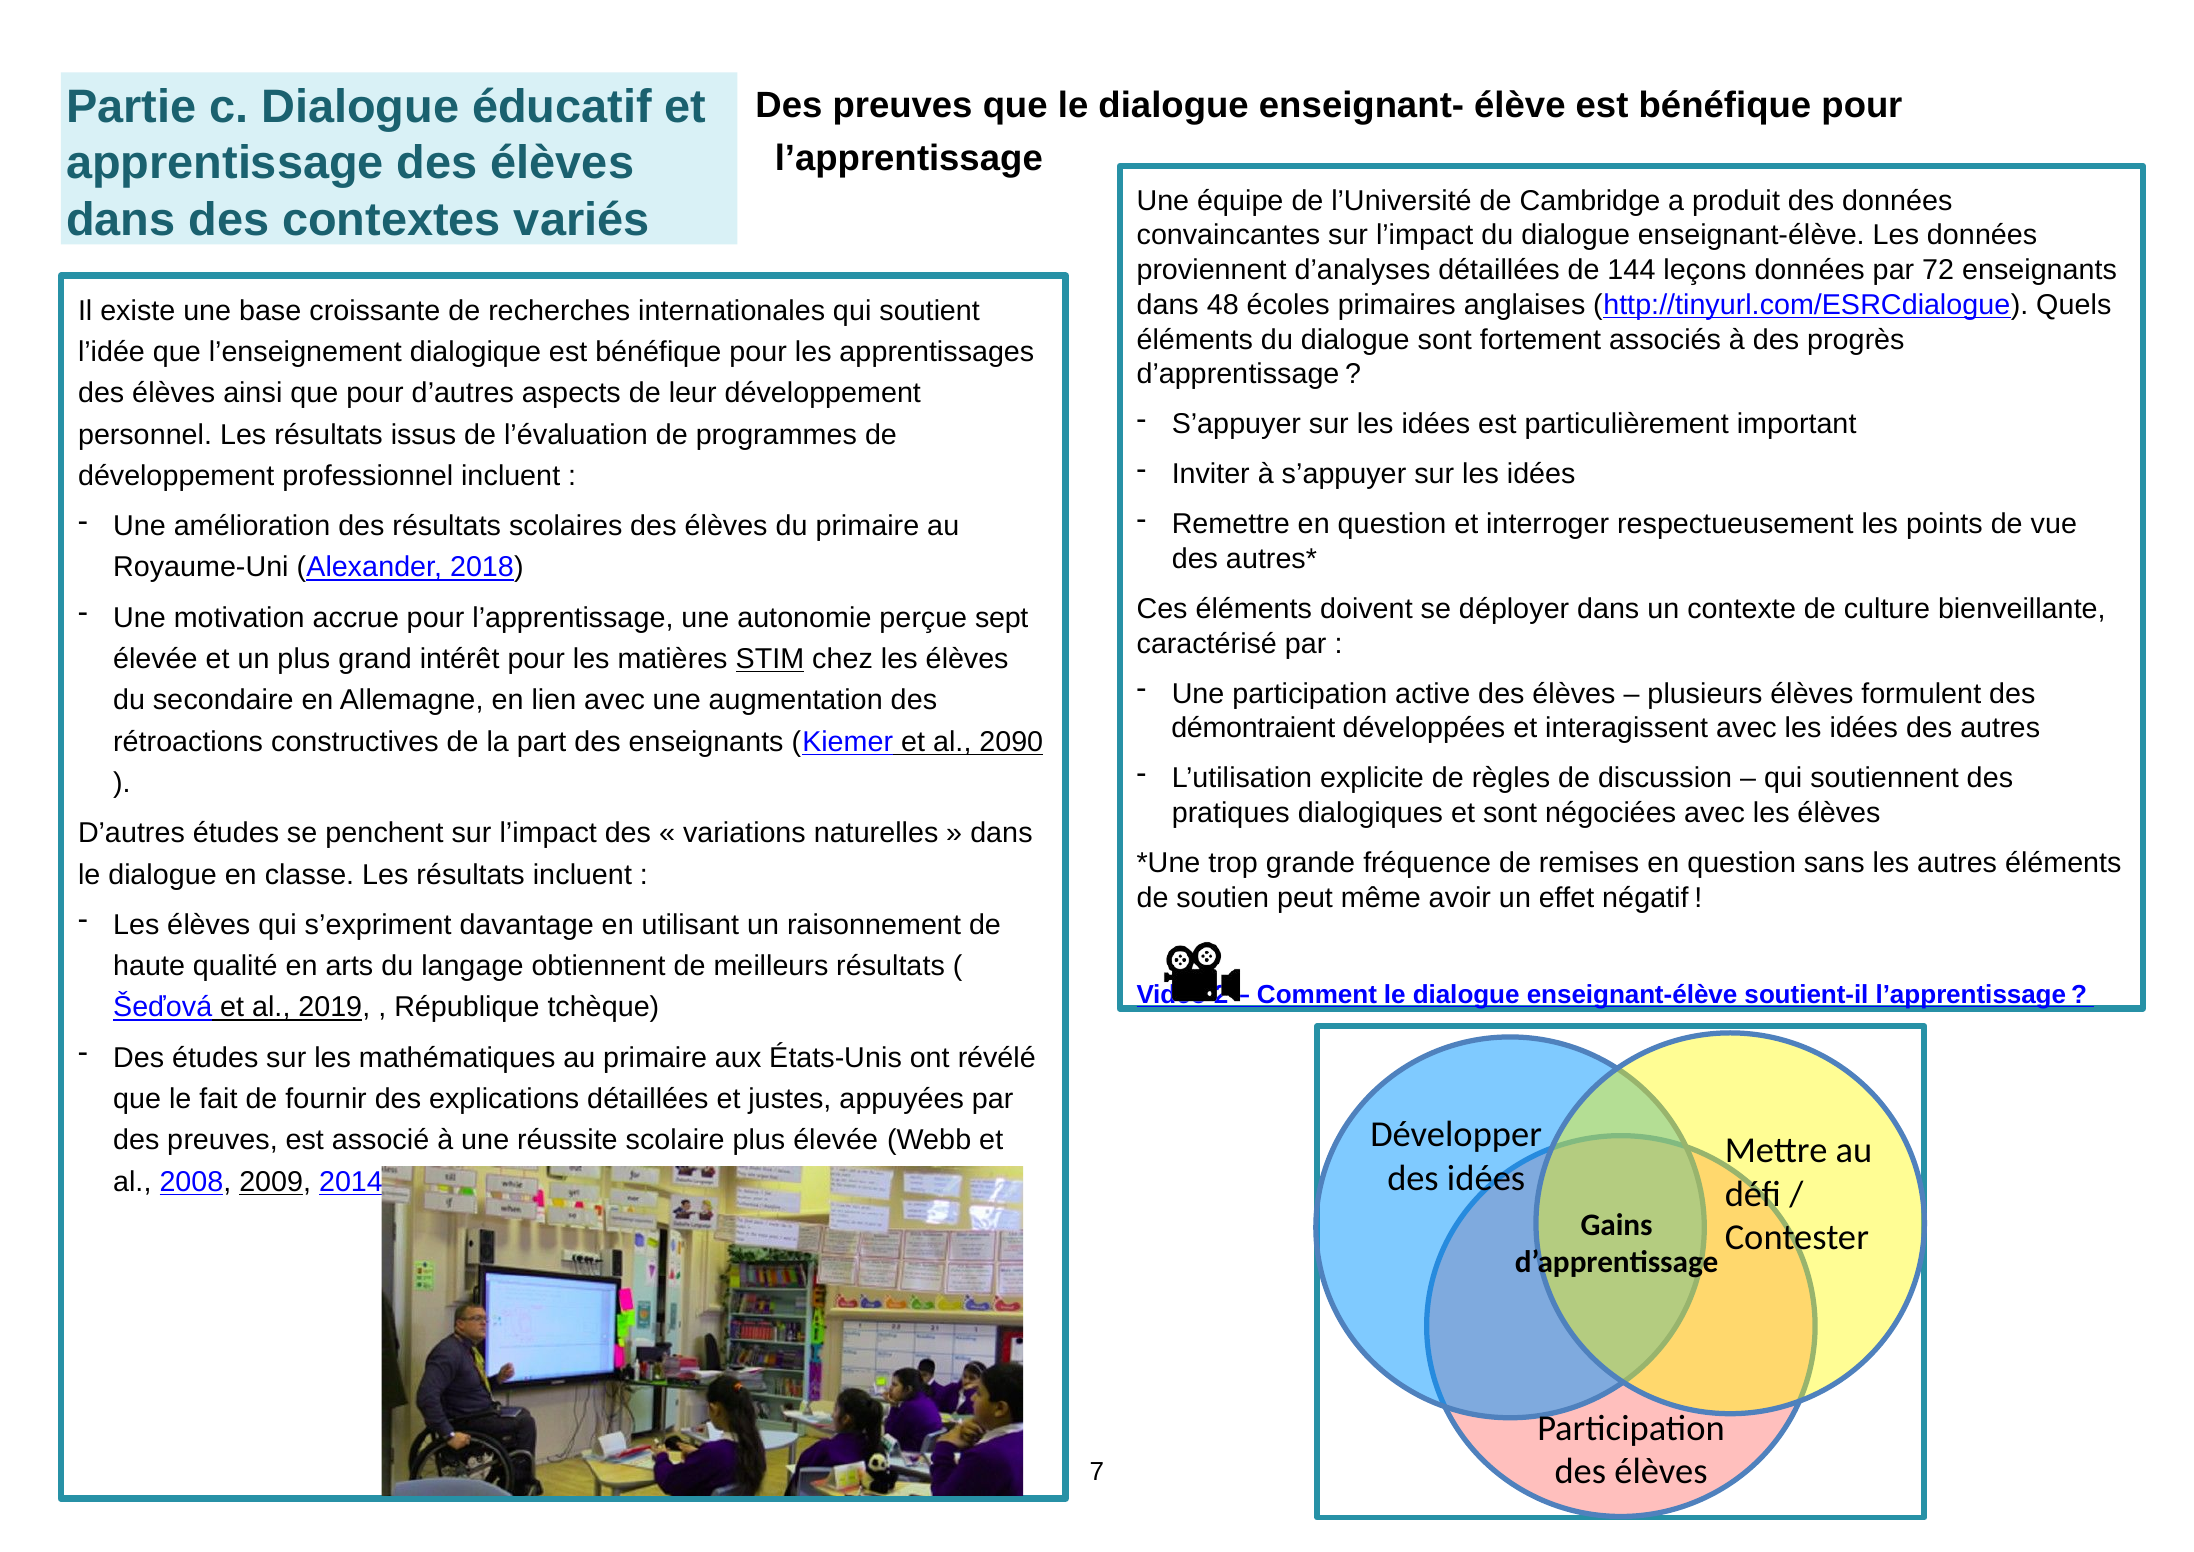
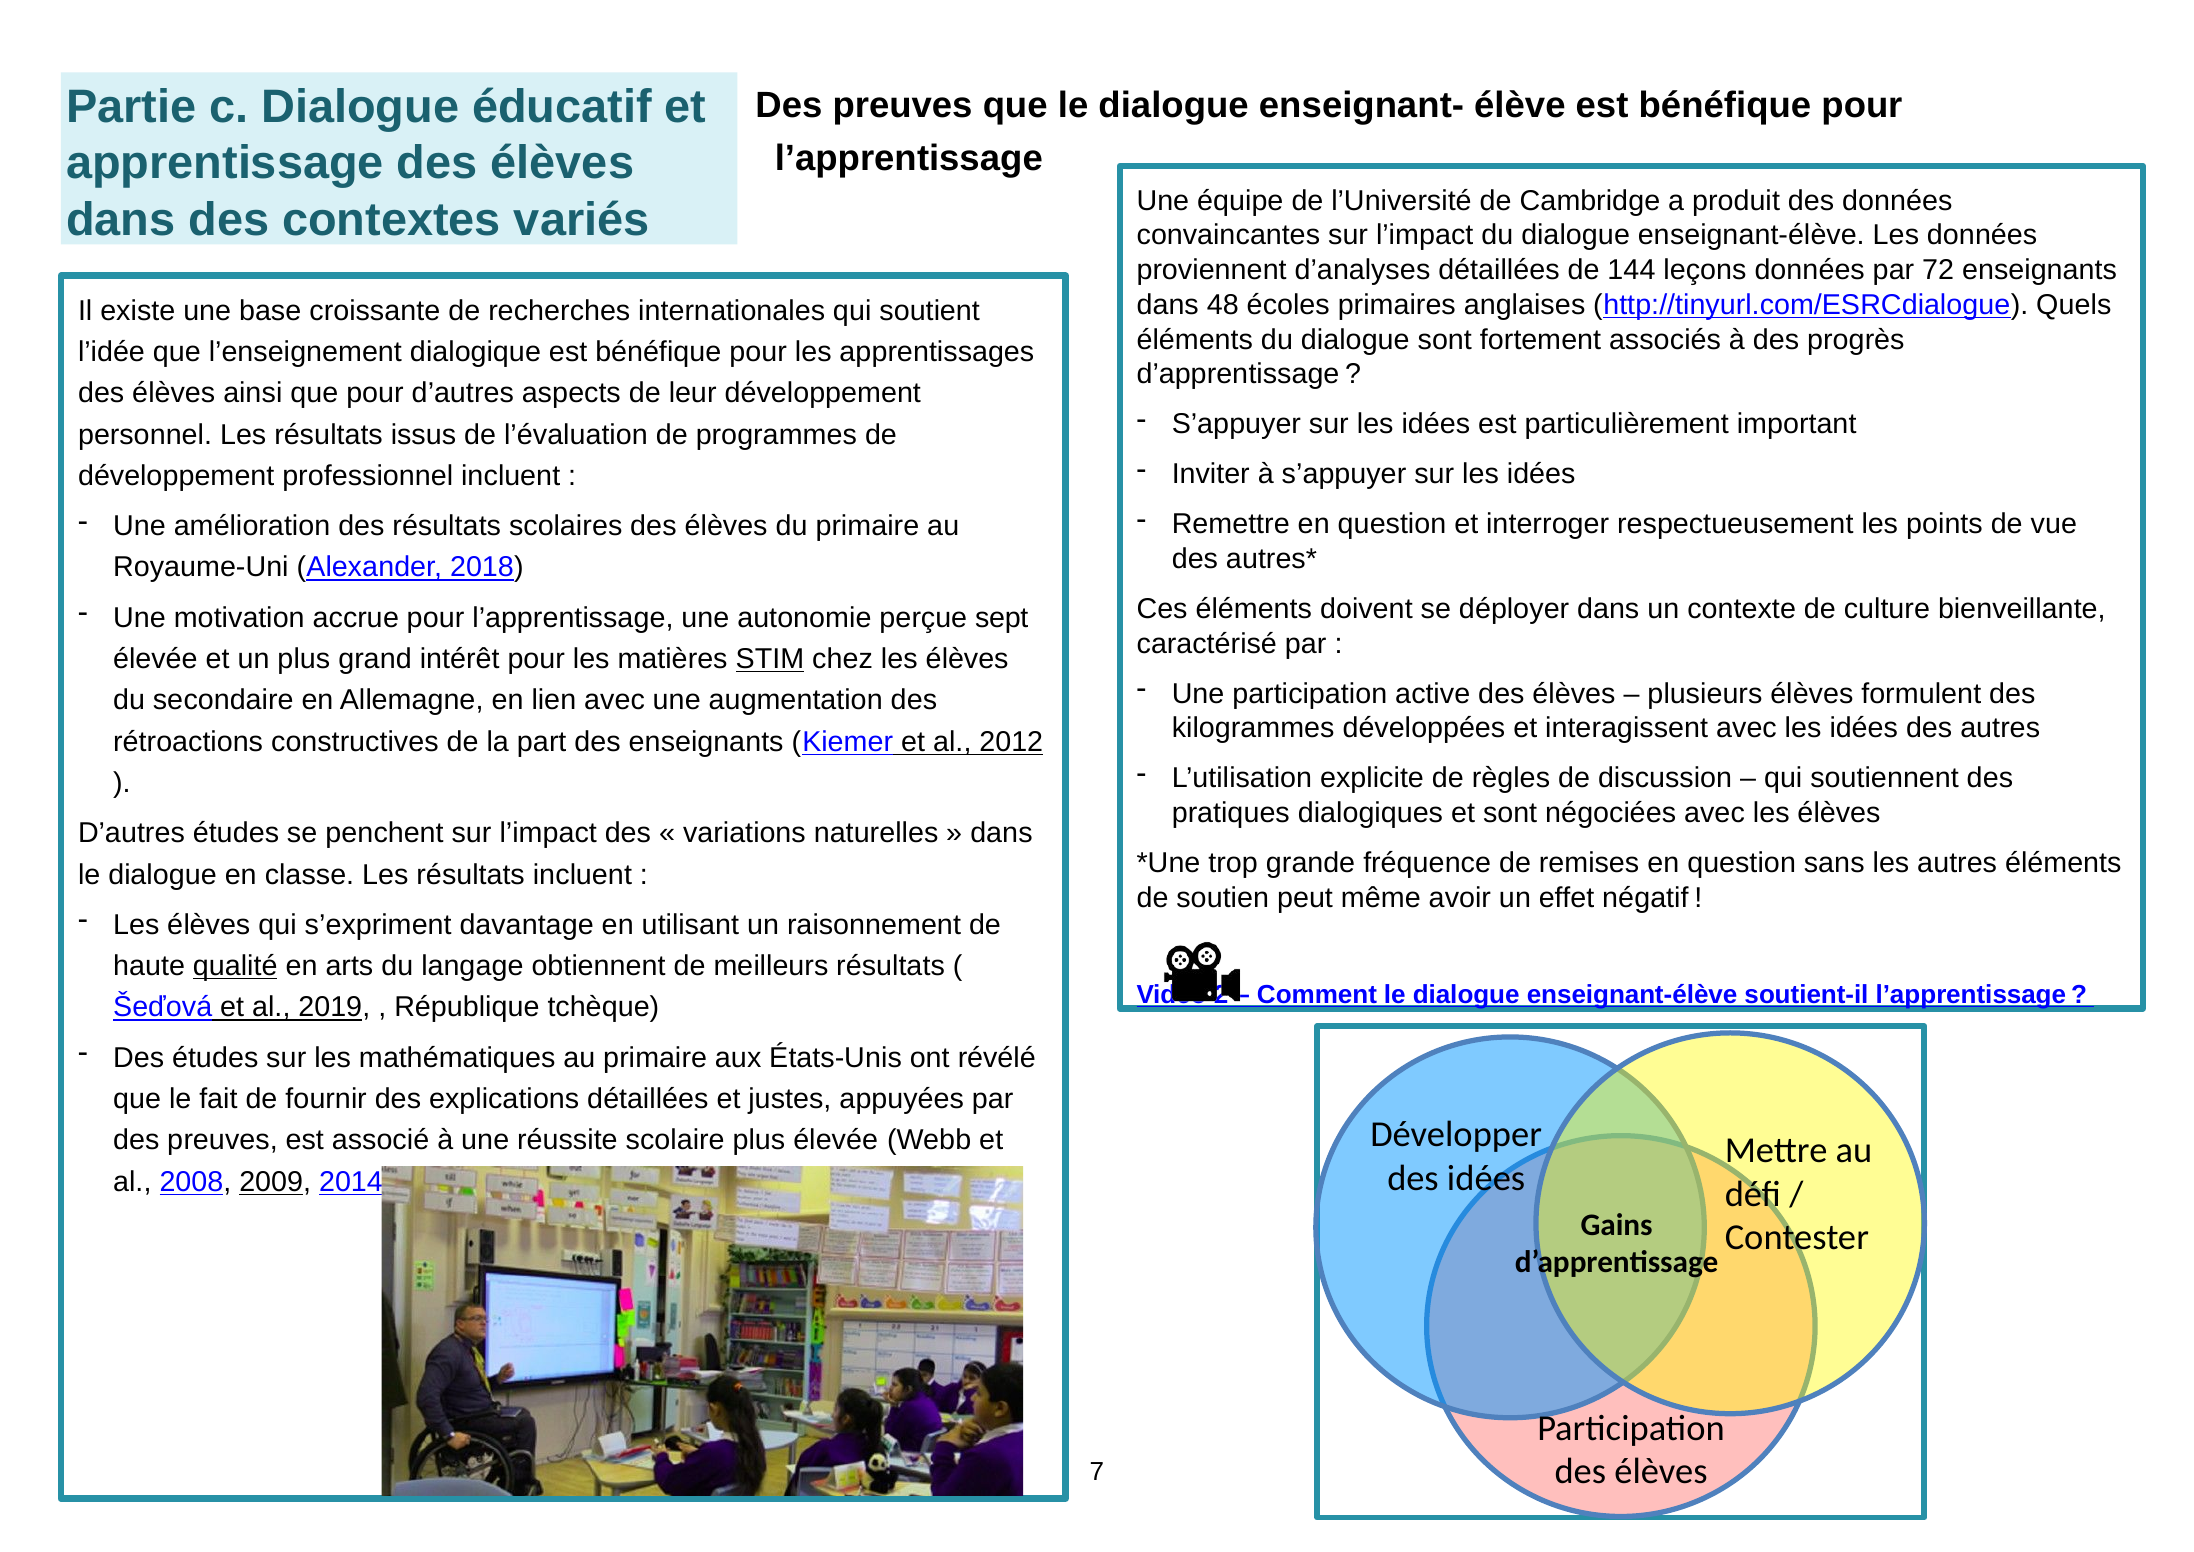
démontraient: démontraient -> kilogrammes (1253, 728)
2090: 2090 -> 2012 (1011, 742)
qualité underline: none -> present (235, 966)
